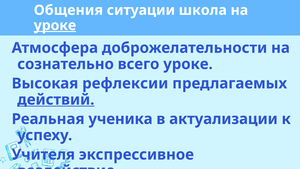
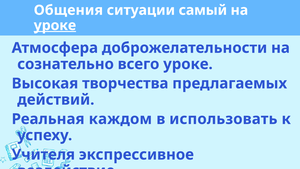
школа: школа -> самый (203, 10)
рефлексии: рефлексии -> творчества (125, 83)
действий underline: present -> none (56, 100)
ученика: ученика -> каждом (120, 119)
актуализации: актуализации -> использовать (223, 119)
